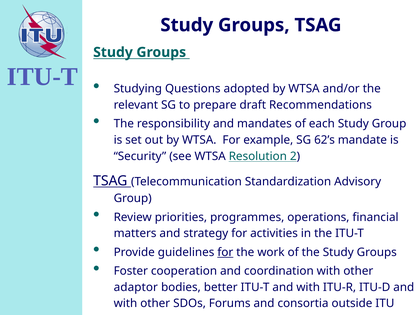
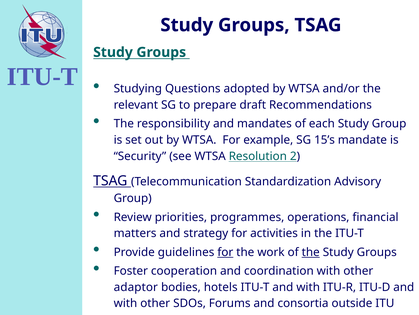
62’s: 62’s -> 15’s (325, 140)
the underline: none -> present (311, 252)
better: better -> hotels (221, 287)
